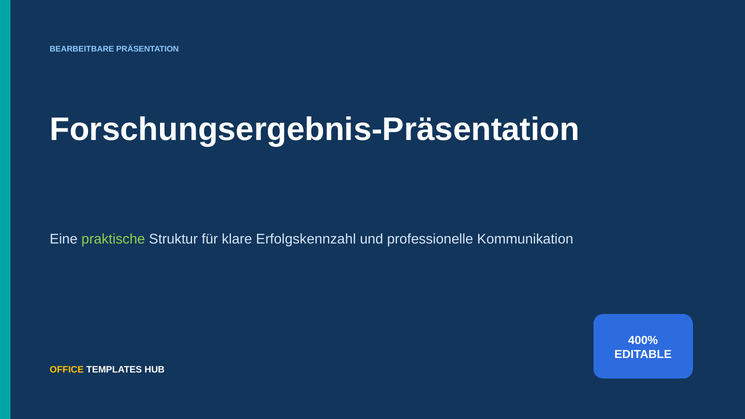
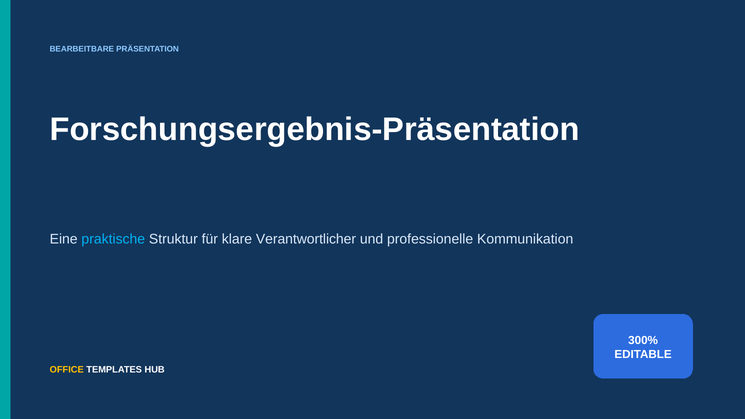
praktische colour: light green -> light blue (113, 239)
Erfolgskennzahl: Erfolgskennzahl -> Verantwortlicher (306, 239)
400%: 400% -> 300% (643, 341)
